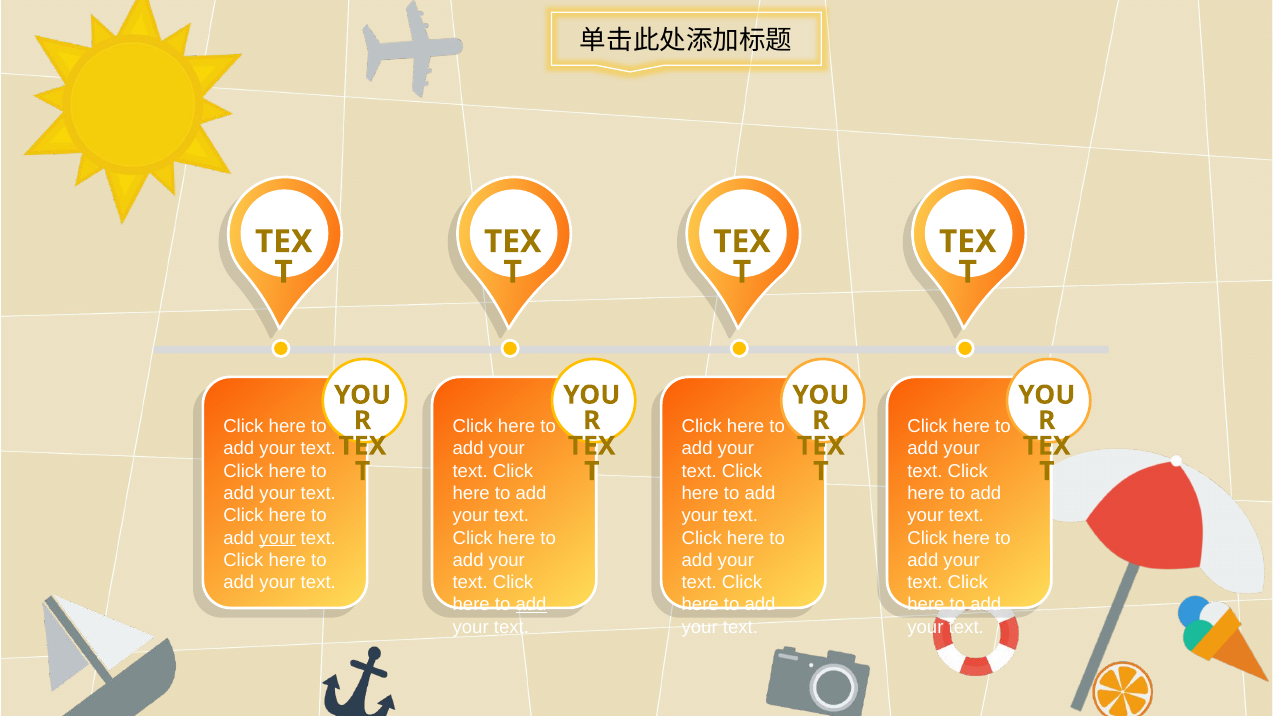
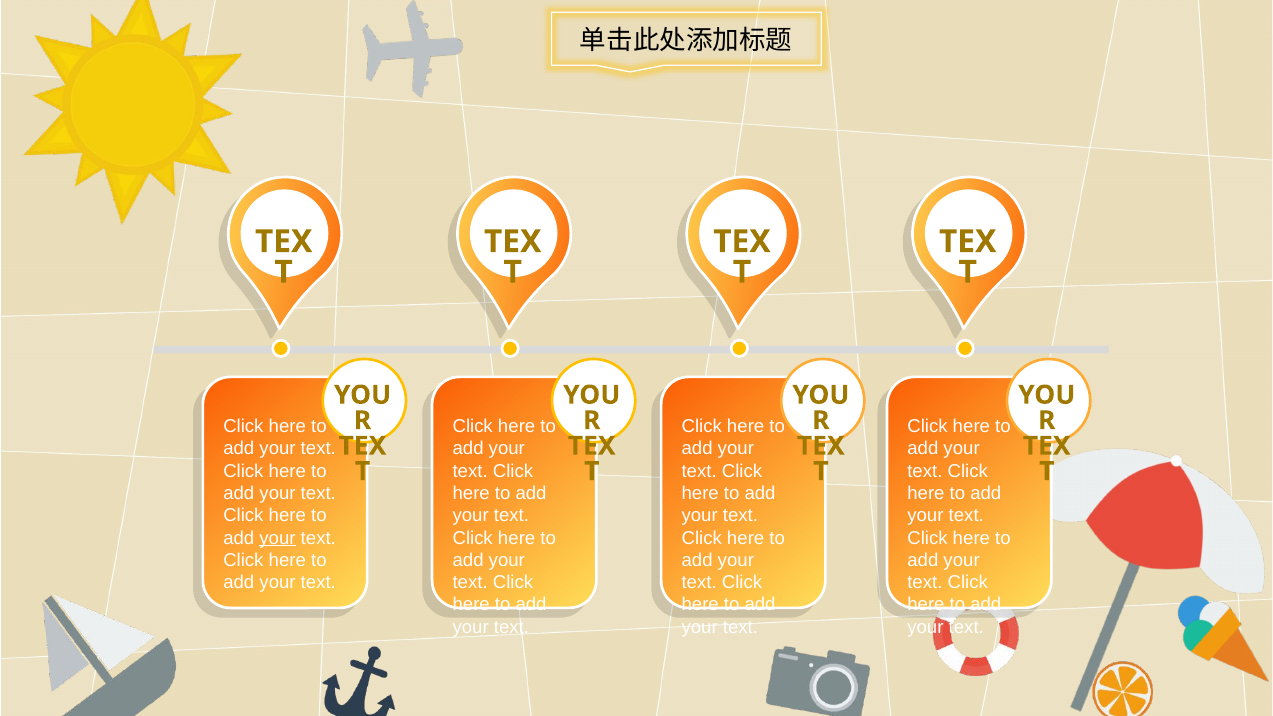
add underline: present -> none (531, 605)
